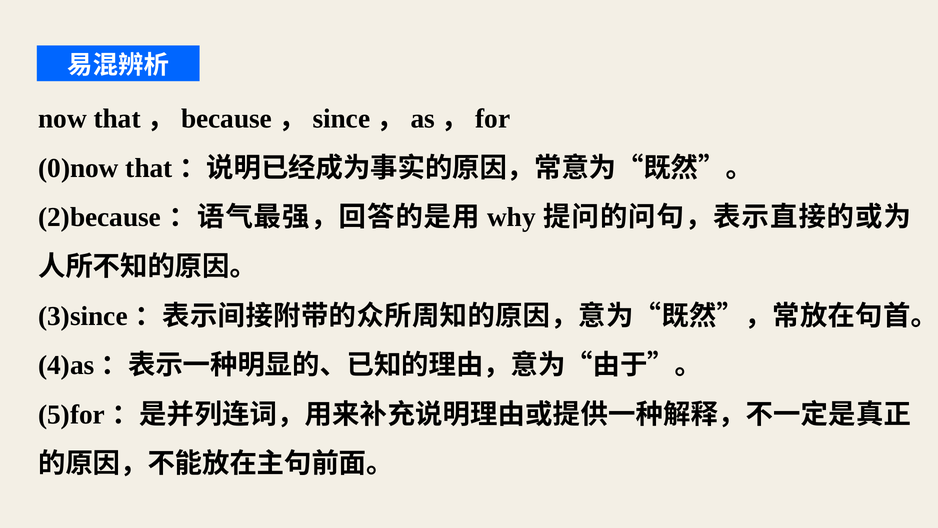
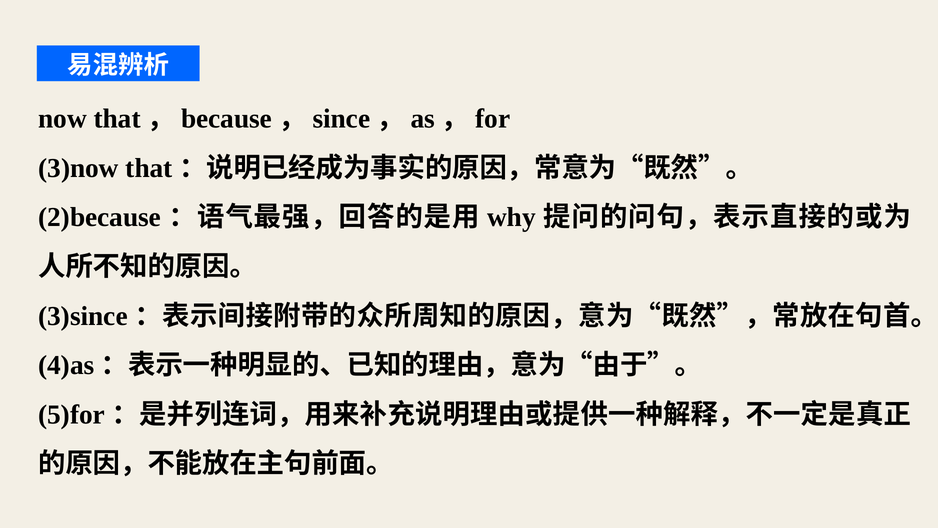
0)now: 0)now -> 3)now (78, 168)
